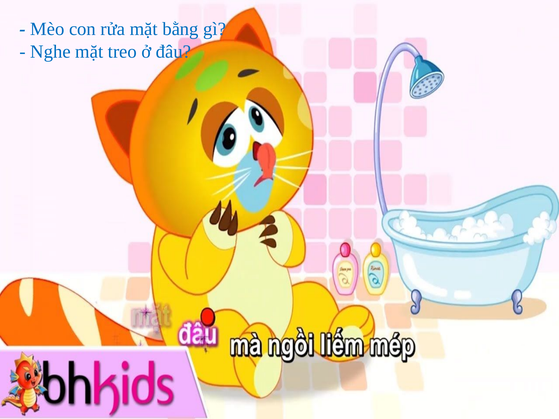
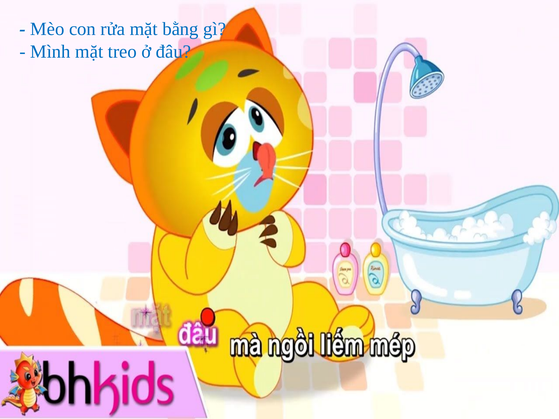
Nghe: Nghe -> Mình (50, 52)
